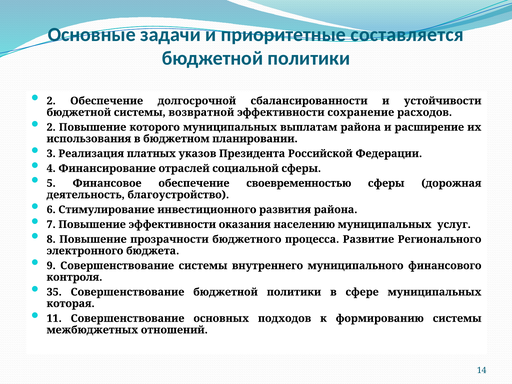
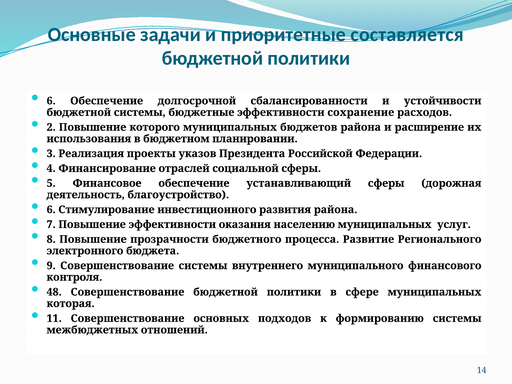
2: 2 -> 6 (51, 101)
возвратной: возвратной -> бюджетные (201, 112)
выплатам: выплатам -> бюджетов (309, 127)
платных: платных -> проекты (151, 154)
своевременностью: своевременностью -> устанавливающий (299, 183)
35: 35 -> 48 (54, 292)
